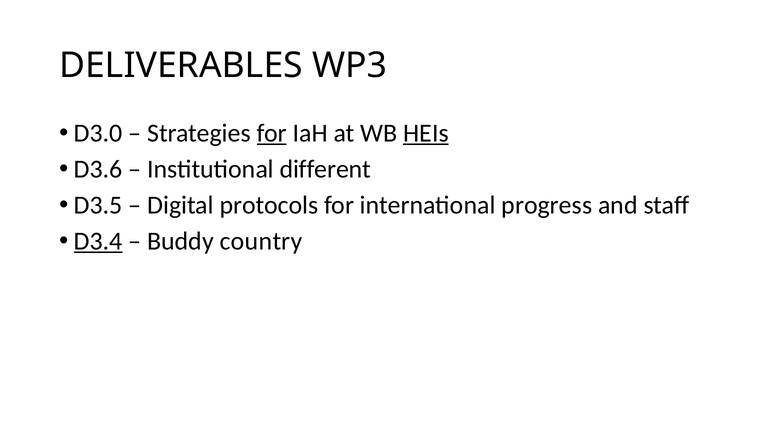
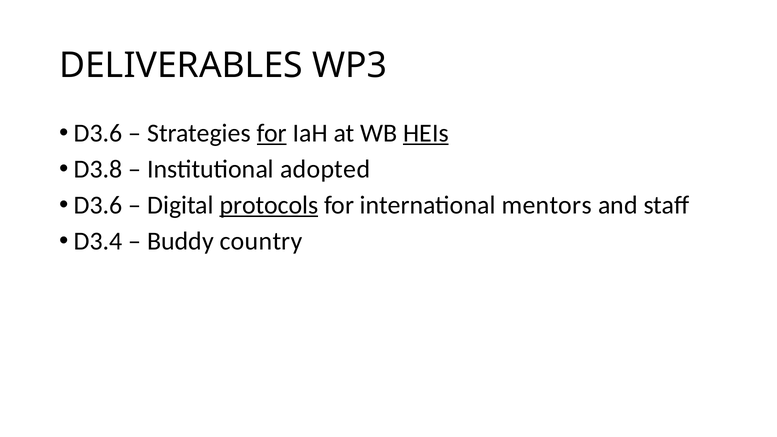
D3.0: D3.0 -> D3.6 (98, 133)
D3.6: D3.6 -> D3.8 (98, 169)
different: different -> adopted (325, 169)
D3.5: D3.5 -> D3.6 (98, 205)
protocols underline: none -> present (269, 205)
progress: progress -> mentors (547, 205)
D3.4 underline: present -> none (98, 241)
